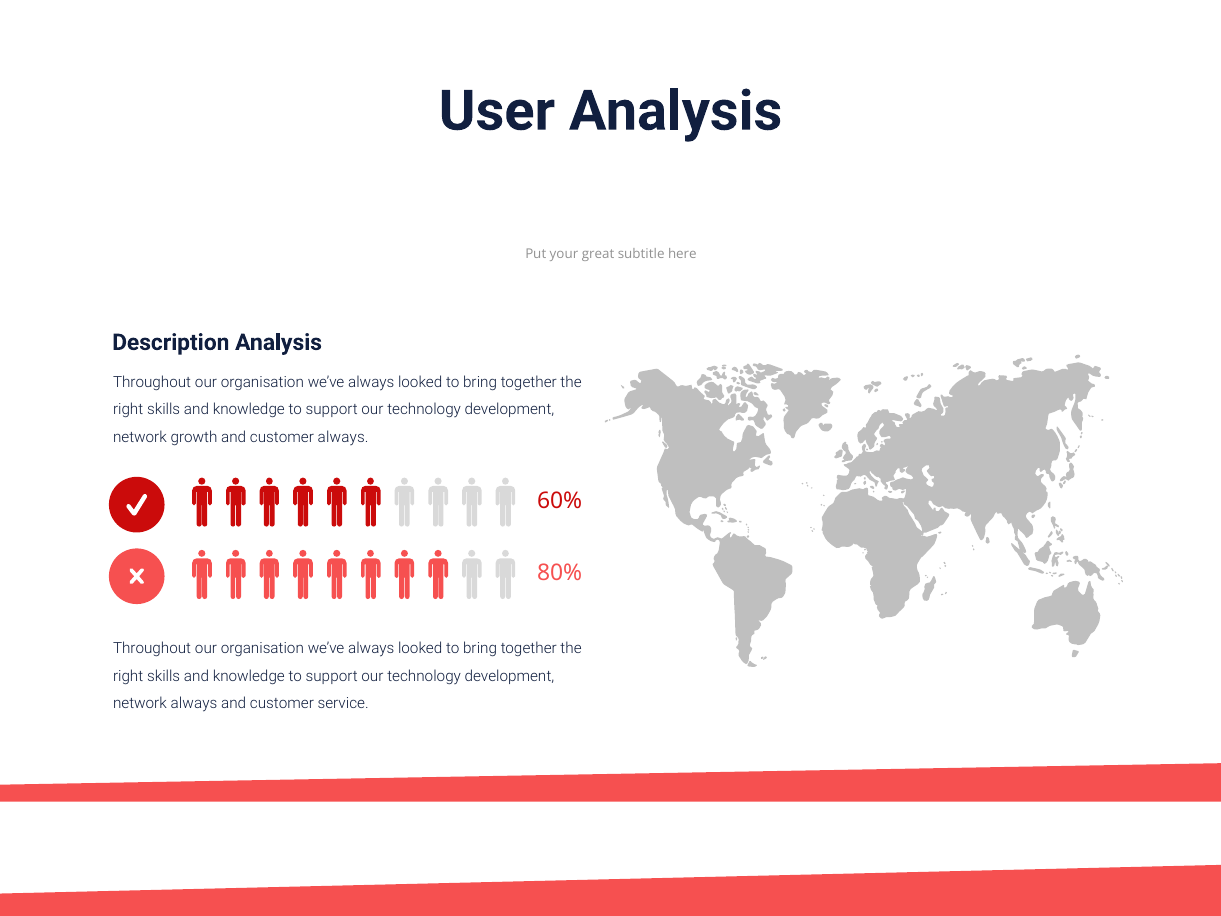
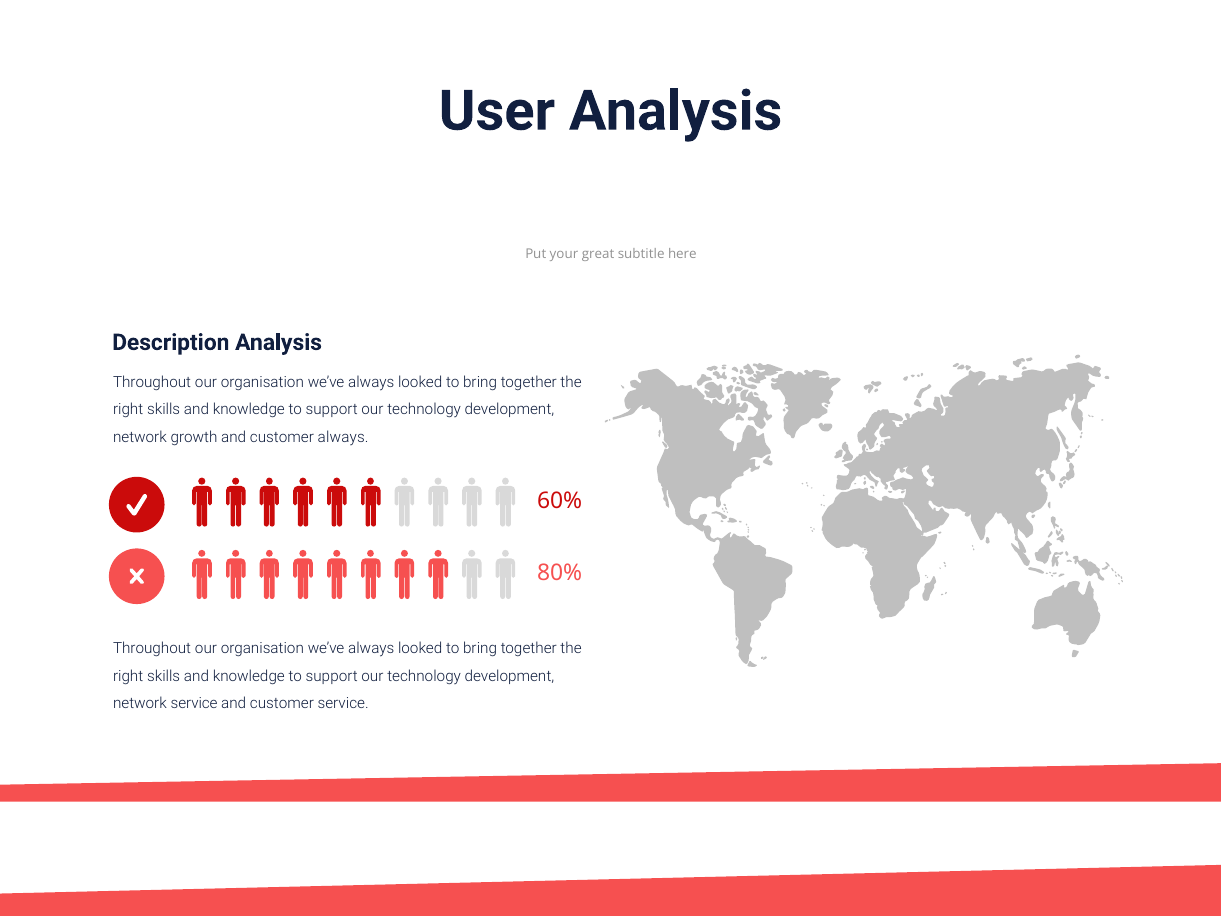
network always: always -> service (194, 704)
